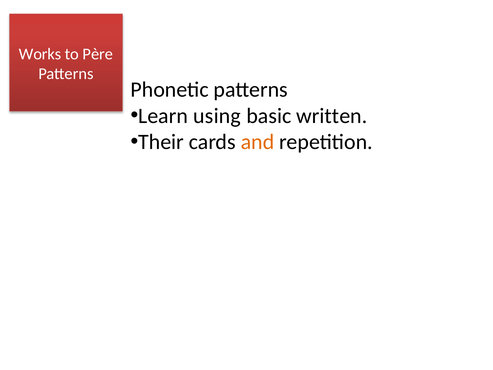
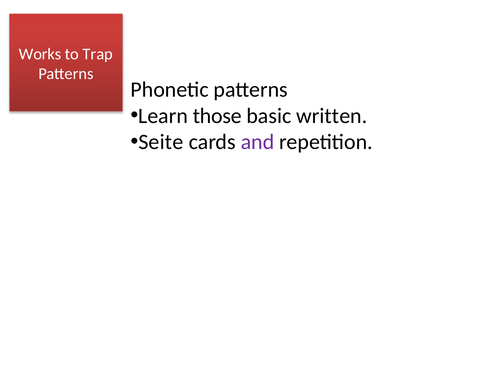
Père: Père -> Trap (98, 54)
using: using -> those (217, 116)
Their: Their -> Seite (161, 142)
and colour: orange -> purple (257, 142)
